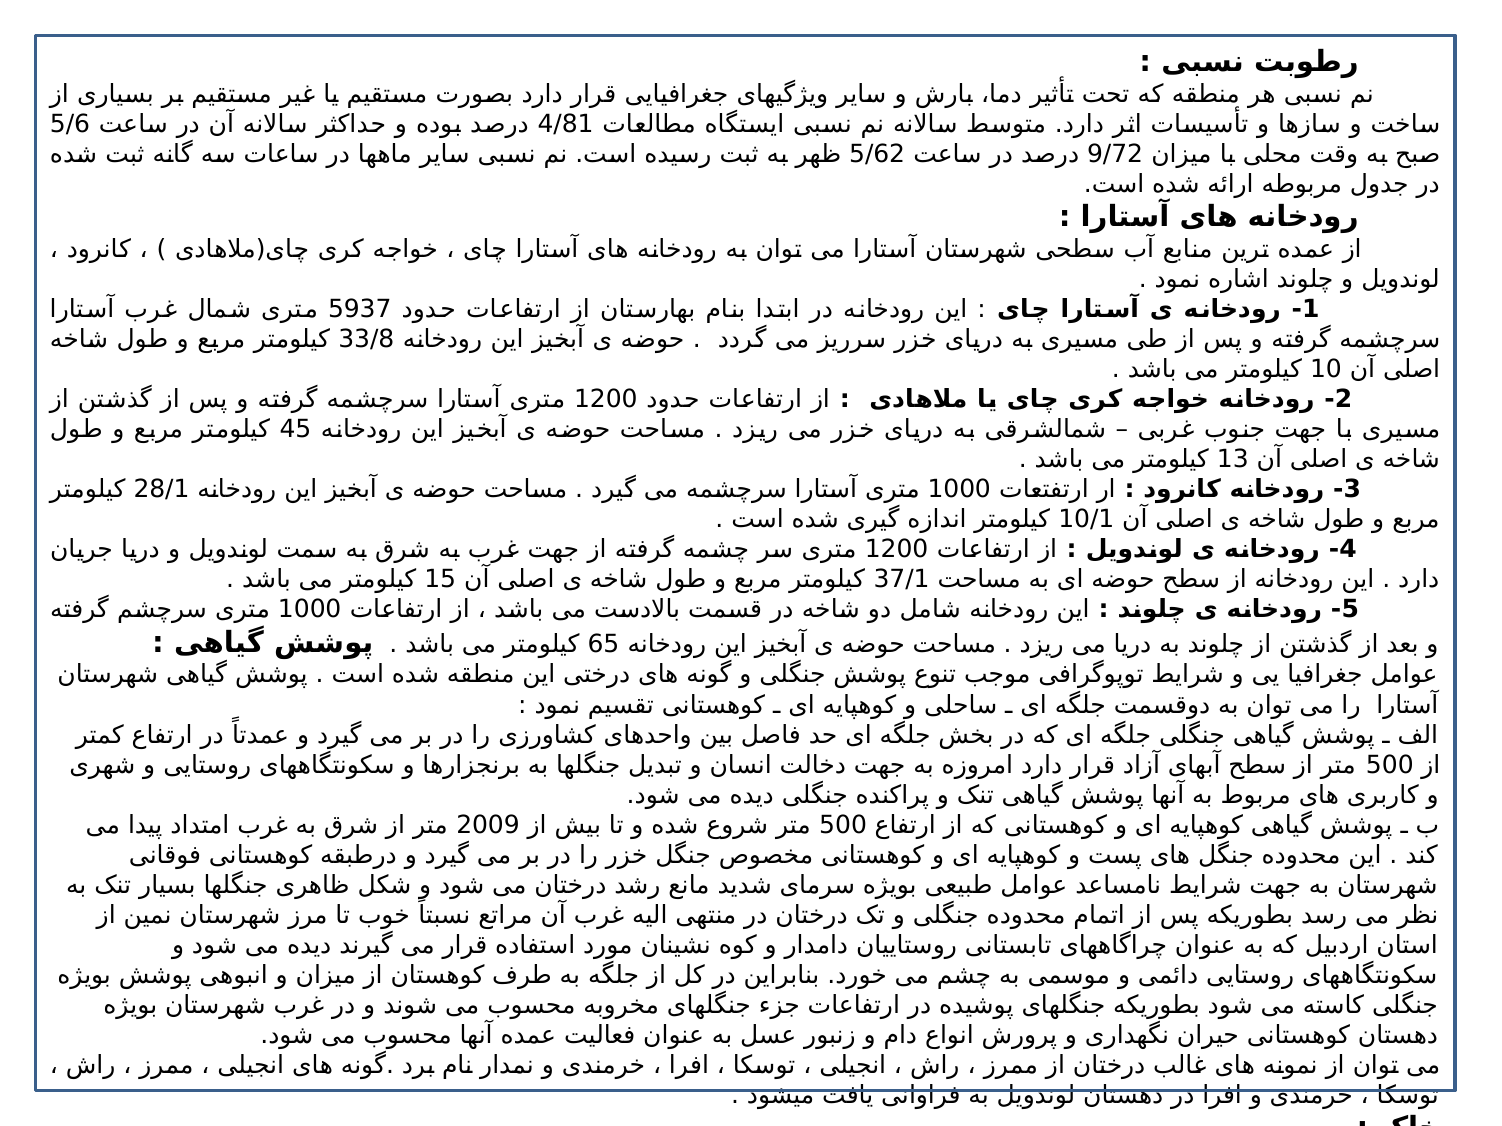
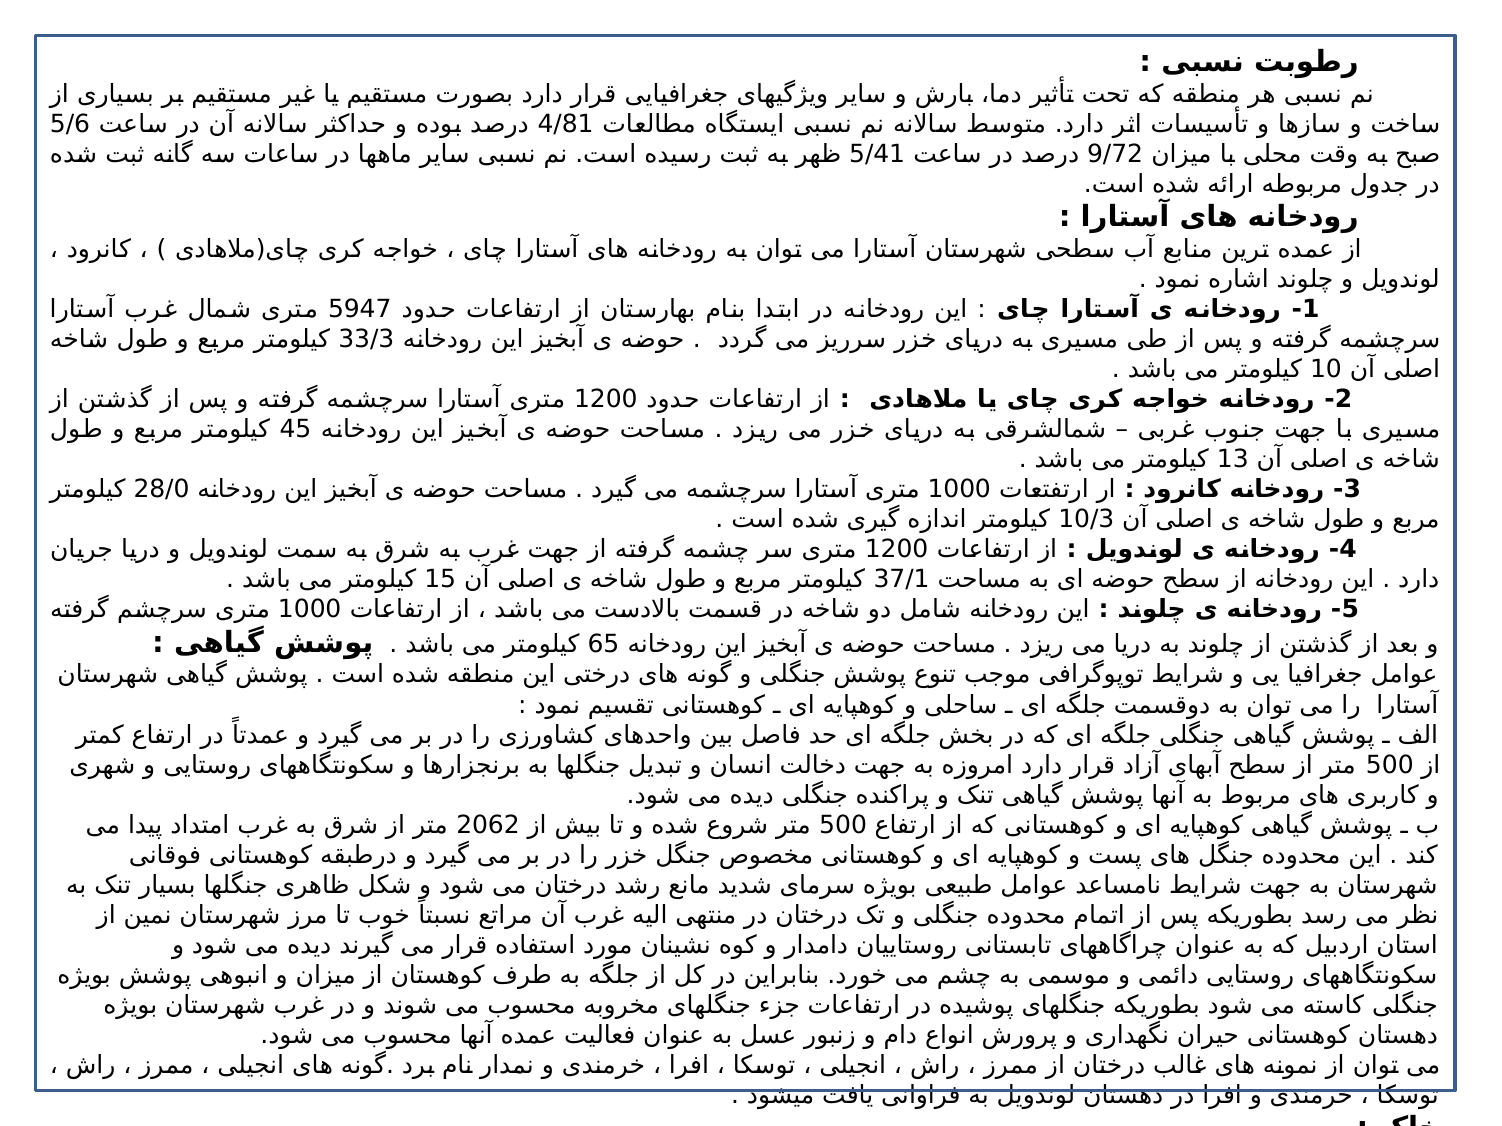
5/62: 5/62 -> 5/41 (877, 154)
5937: 5937 -> 5947 (360, 310)
33/8: 33/8 -> 33/3 (366, 340)
28/1: 28/1 -> 28/0 (161, 490)
10/1: 10/1 -> 10/3 (1086, 520)
2009: 2009 -> 2062 (488, 825)
